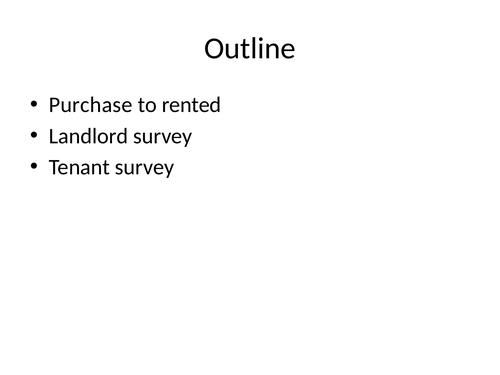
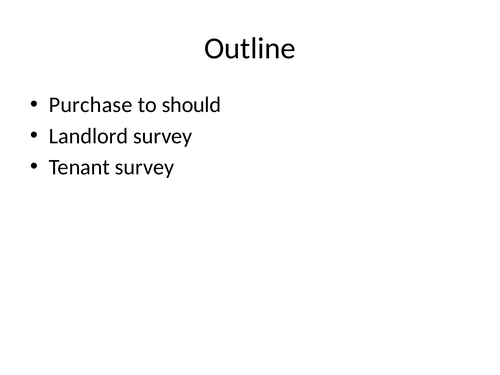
rented: rented -> should (192, 105)
